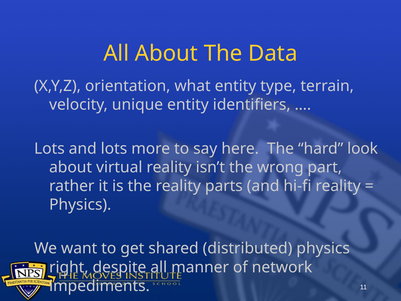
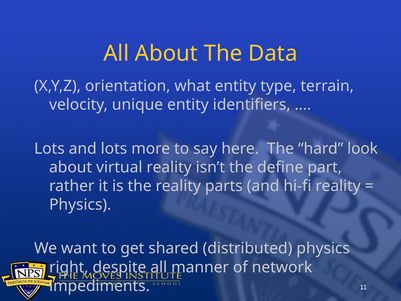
wrong: wrong -> define (280, 167)
